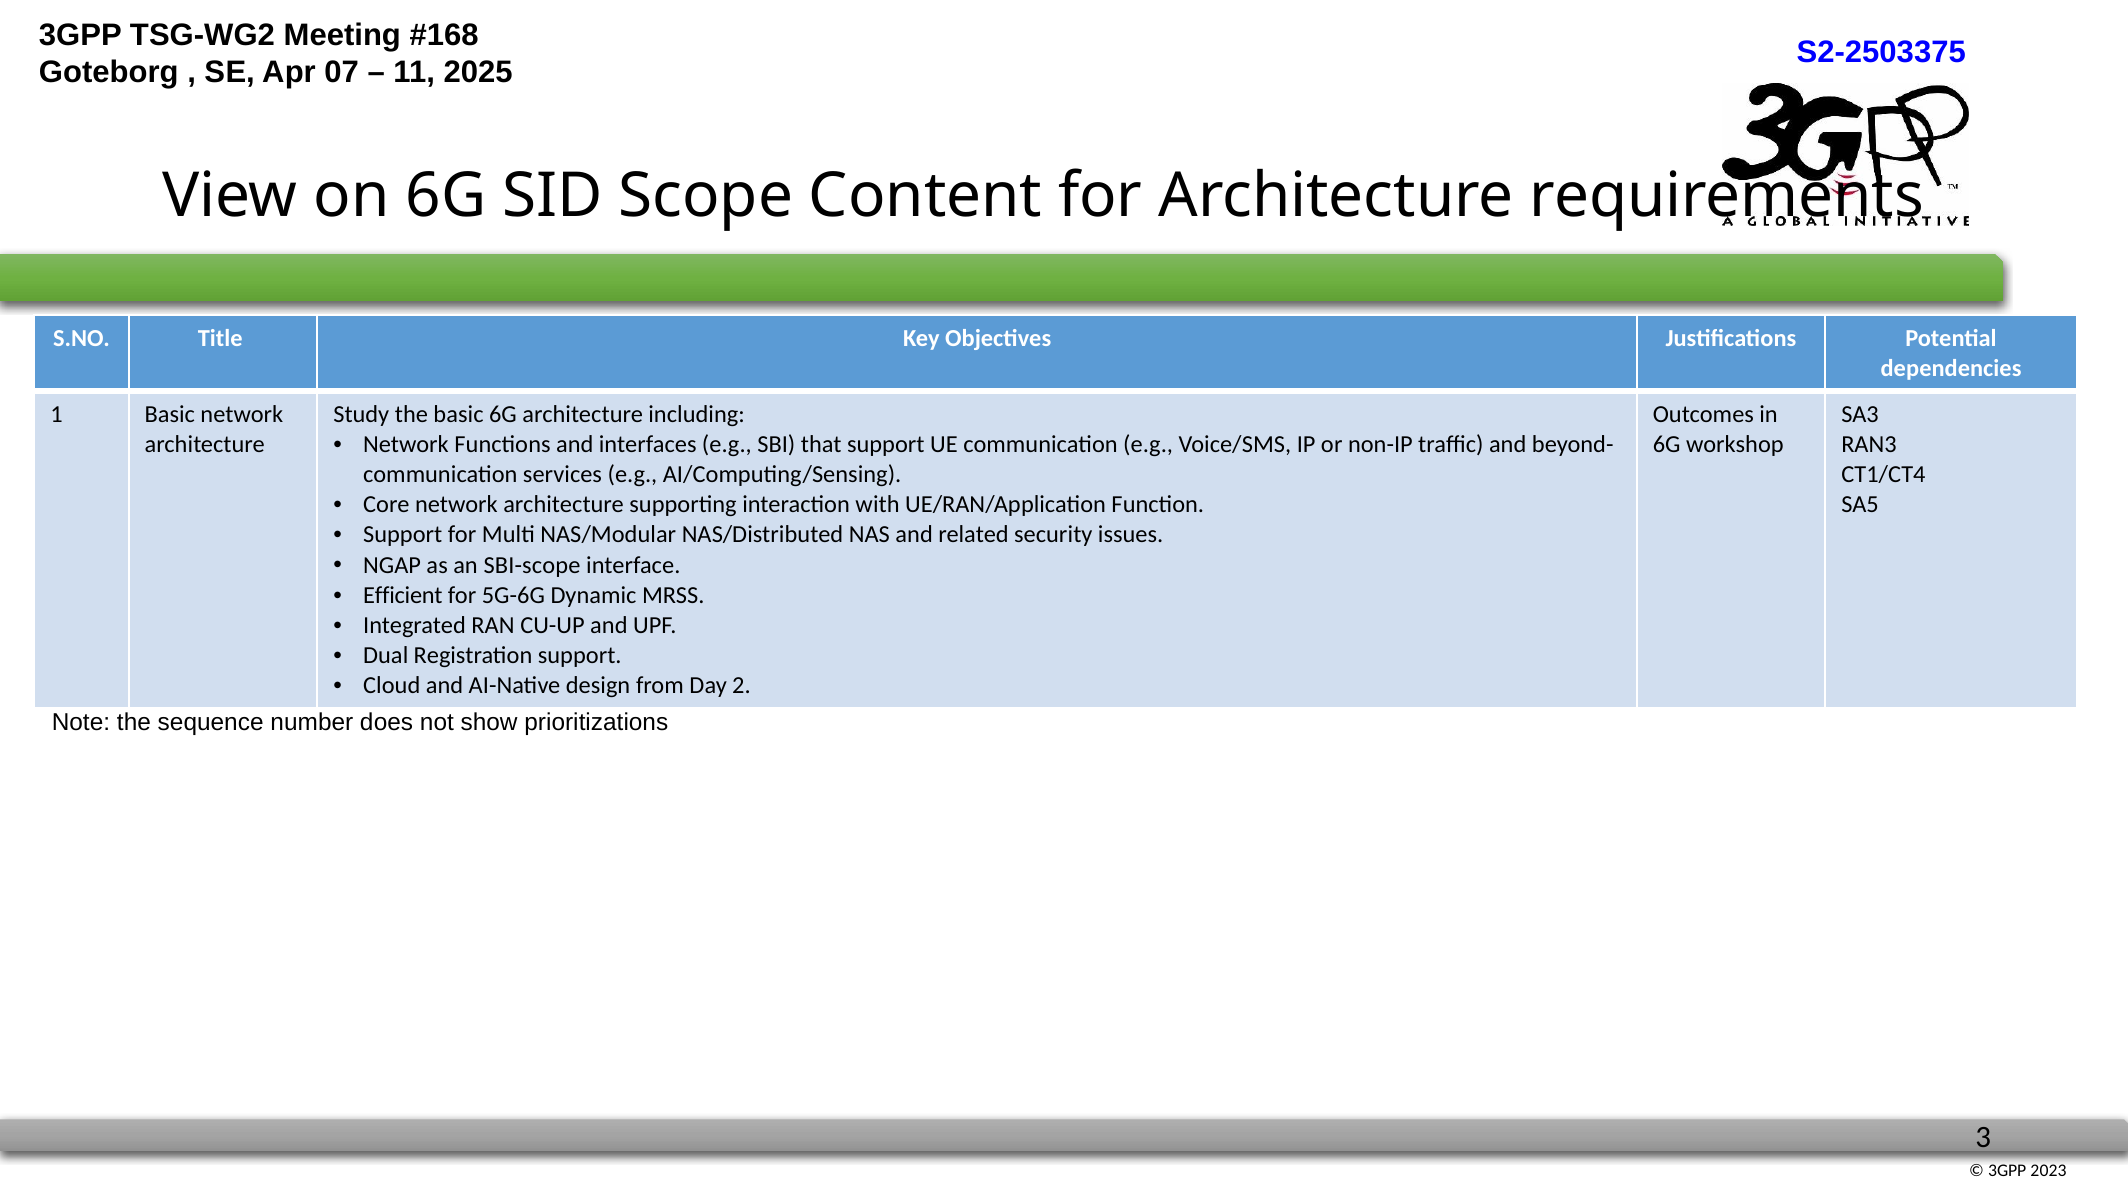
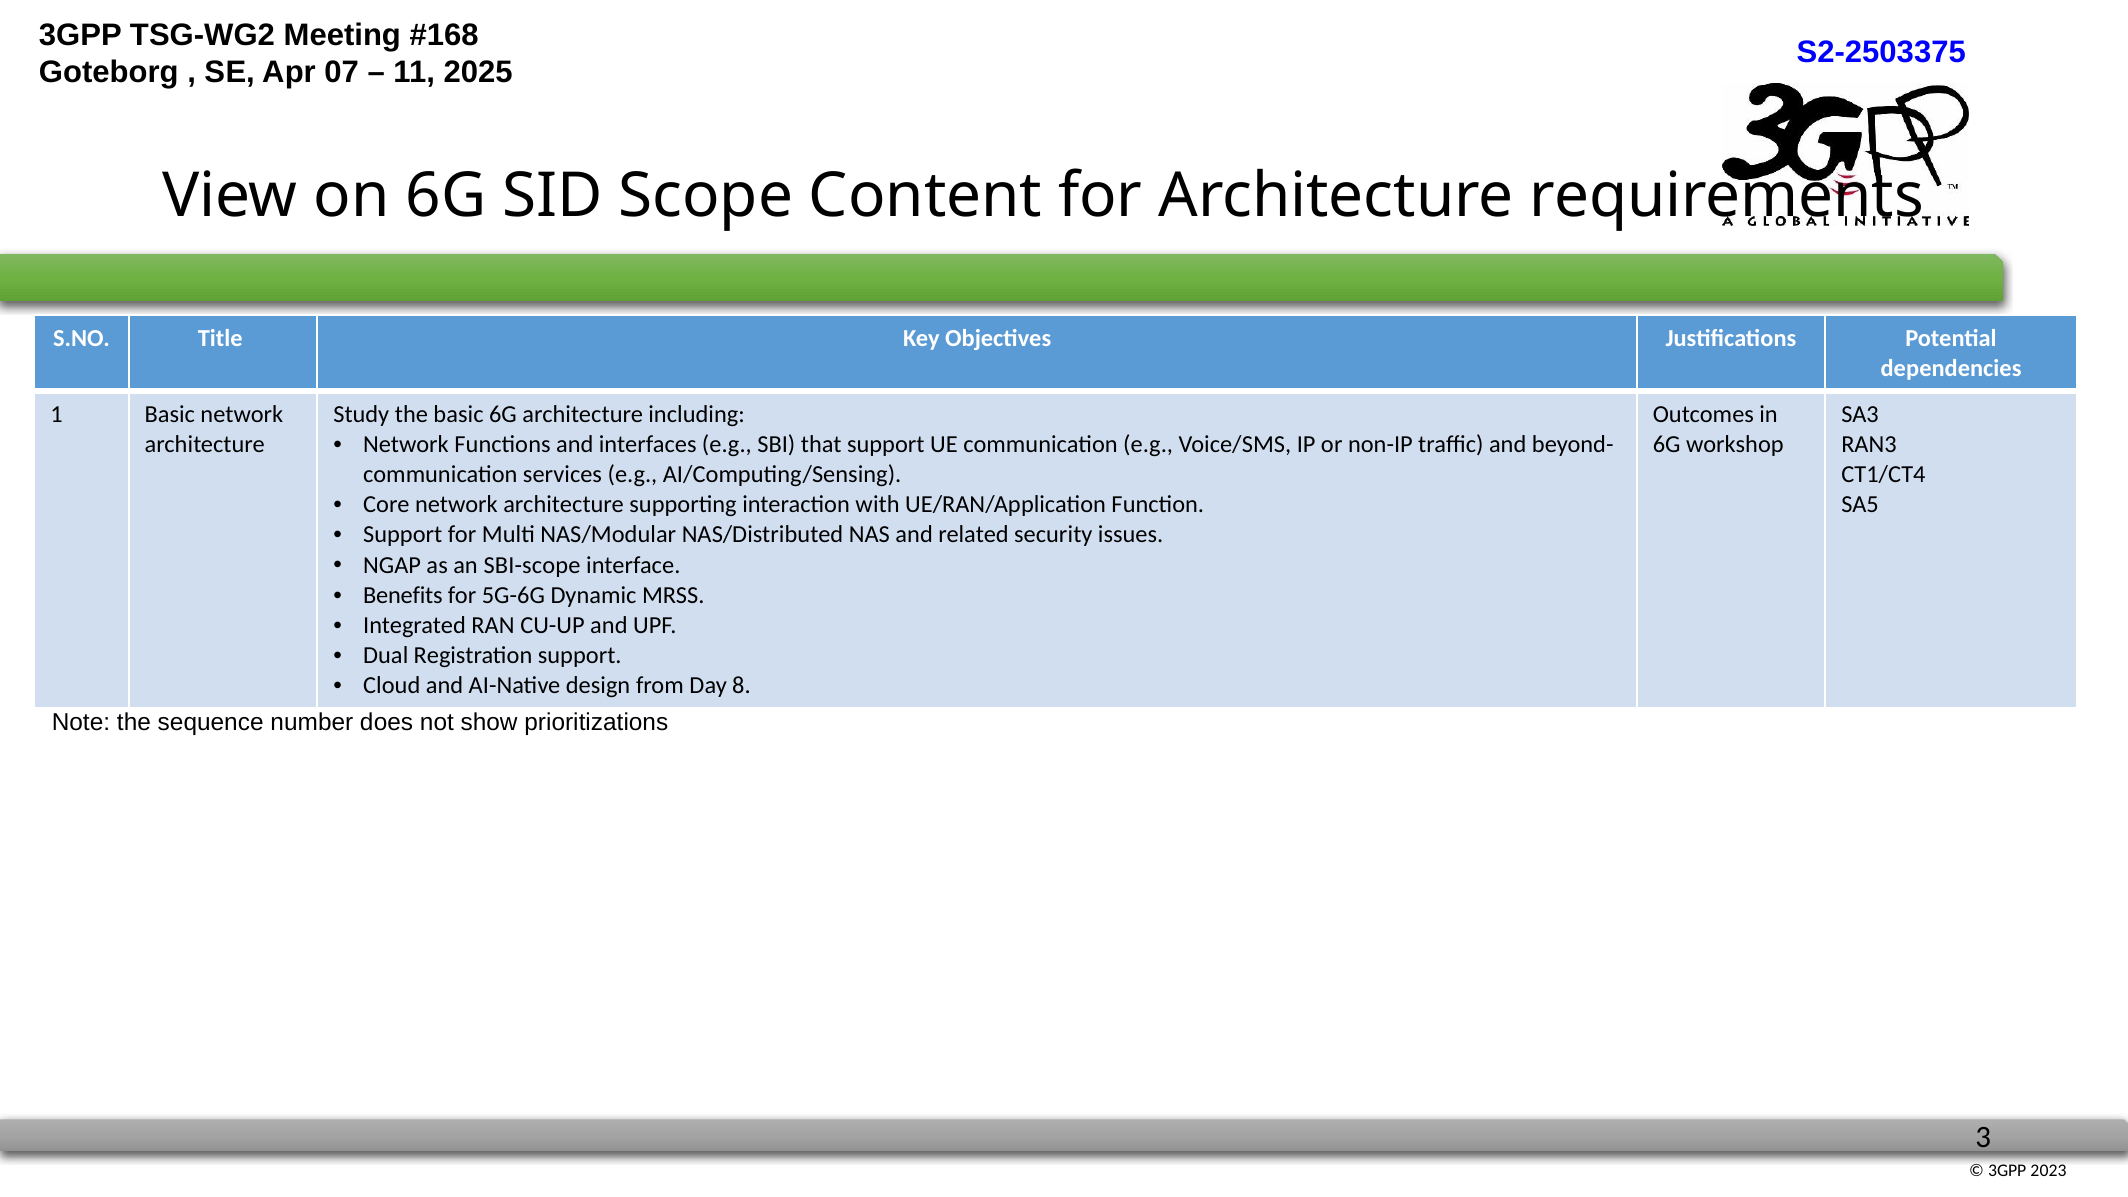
Efficient: Efficient -> Benefits (403, 595)
2: 2 -> 8 (741, 685)
